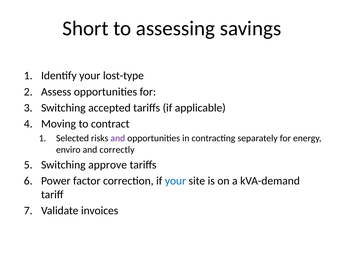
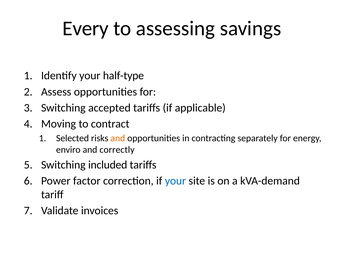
Short: Short -> Every (86, 28)
lost-type: lost-type -> half-type (123, 76)
and colour: purple -> orange (118, 138)
approve: approve -> included (108, 165)
